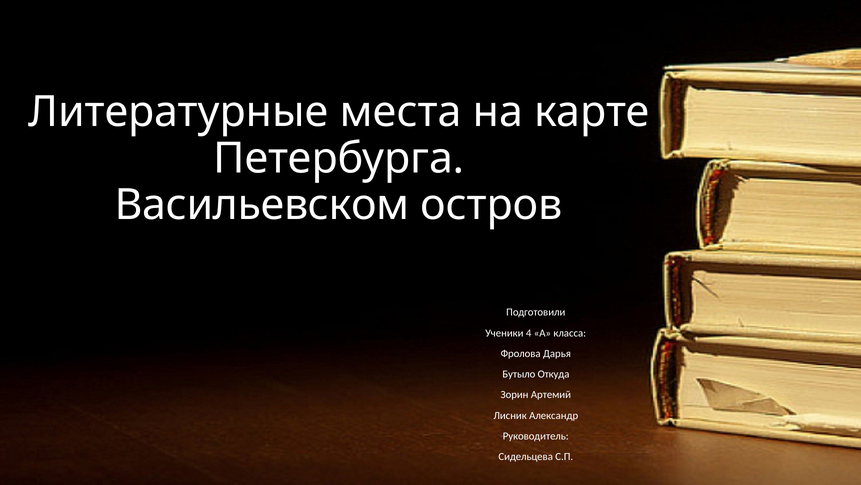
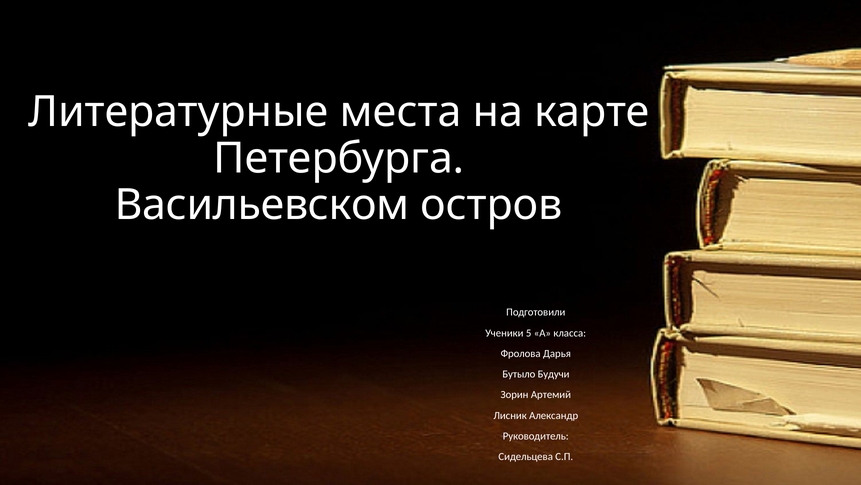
4: 4 -> 5 (529, 333)
Откуда: Откуда -> Будучи (554, 374)
